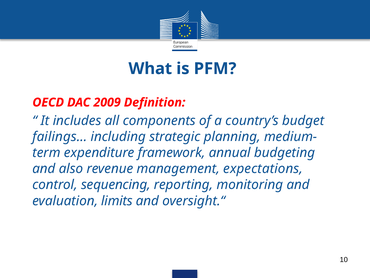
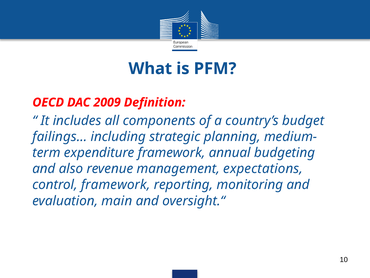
control sequencing: sequencing -> framework (116, 184)
limits: limits -> main (117, 201)
